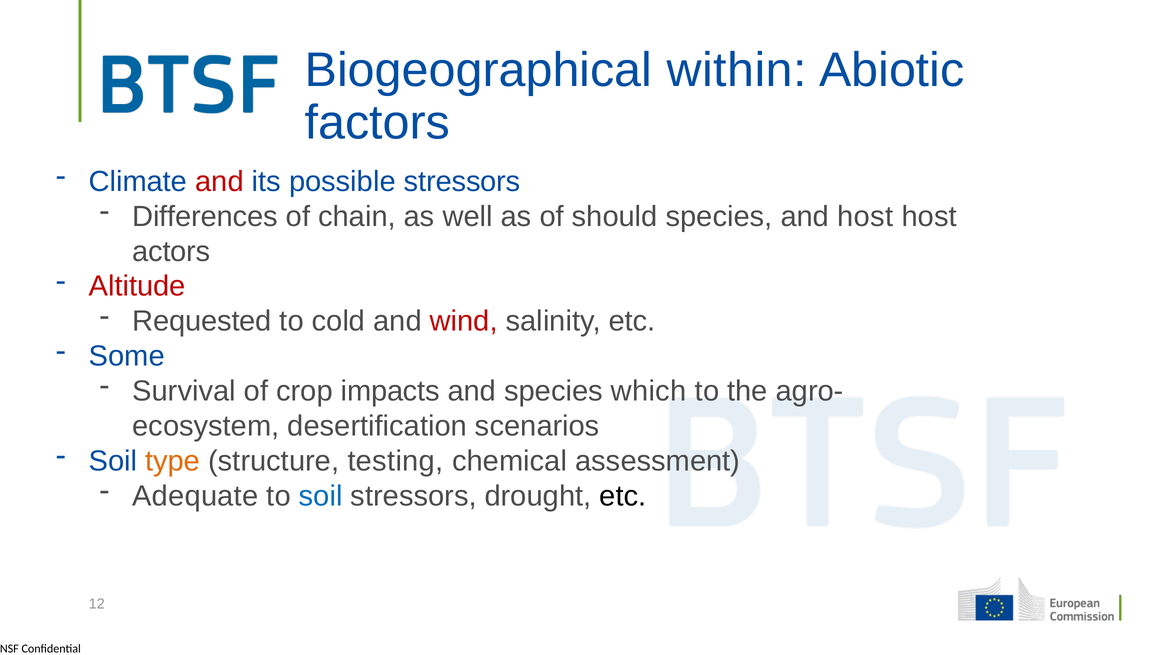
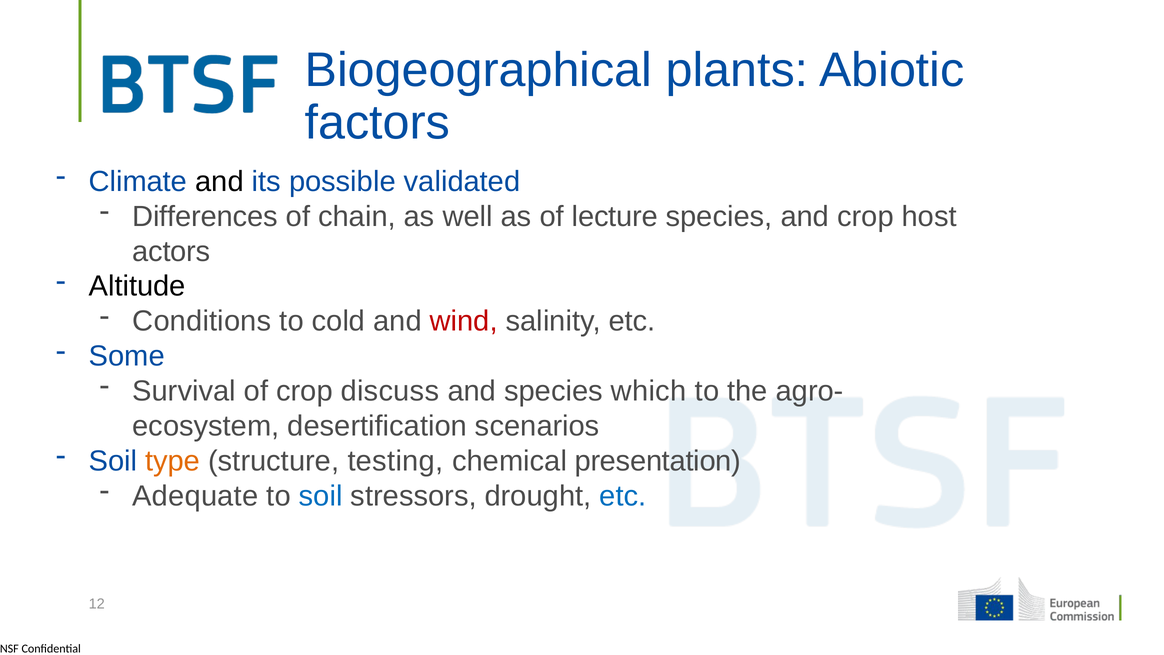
within: within -> plants (737, 70)
and colour: red -> black (220, 181)
possible stressors: stressors -> validated (462, 181)
should: should -> lecture (615, 216)
and host: host -> crop (865, 216)
Altitude colour: red -> black (137, 286)
Requested: Requested -> Conditions (202, 321)
impacts: impacts -> discuss (390, 391)
assessment: assessment -> presentation (658, 461)
etc colour: black -> blue (623, 496)
